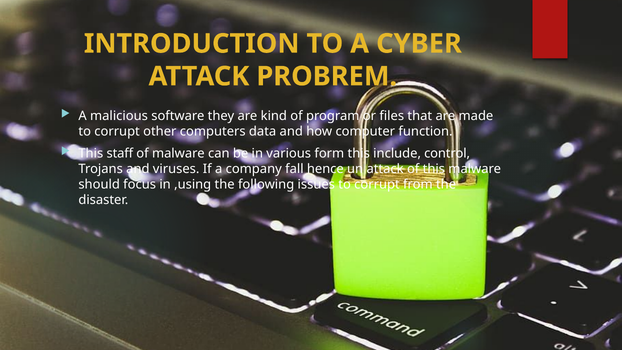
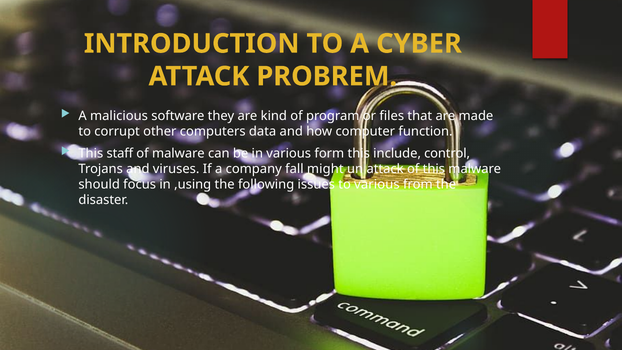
hence: hence -> might (325, 169)
issues to corrupt: corrupt -> various (377, 184)
